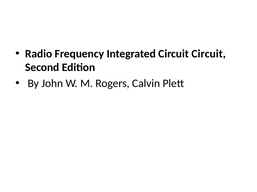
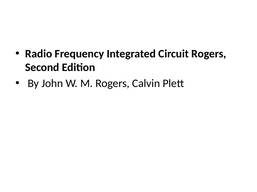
Circuit Circuit: Circuit -> Rogers (209, 54)
